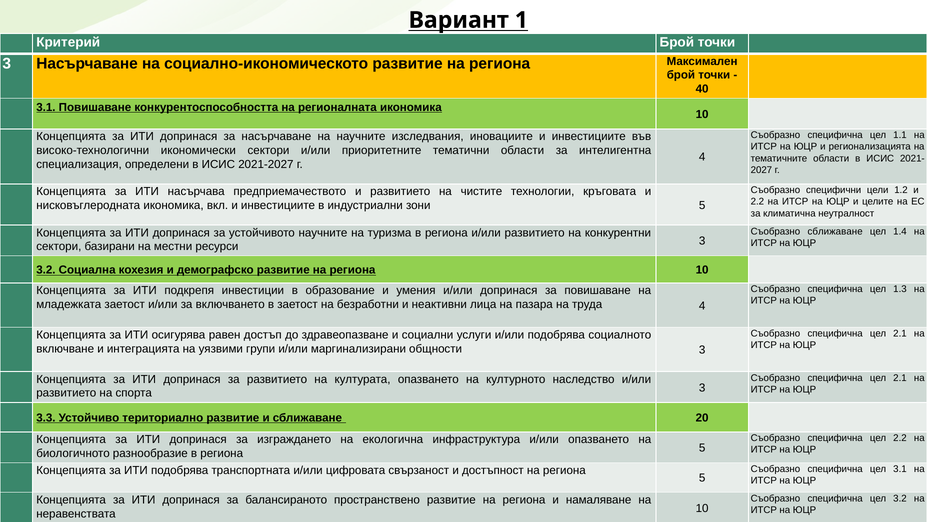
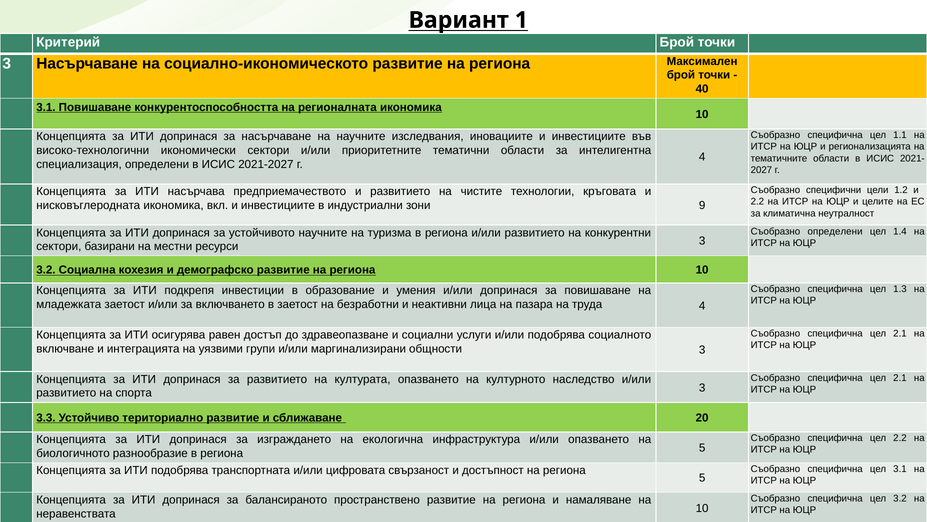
зони 5: 5 -> 9 (702, 205)
Съобразно сближаване: сближаване -> определени (835, 231)
